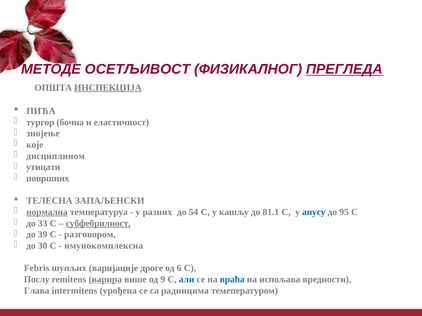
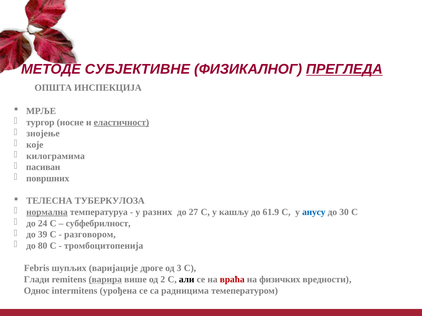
ОСЕТЉИВОСТ: ОСЕТЉИВОСТ -> СУБЈЕКТИВНЕ (137, 69)
ИНСПЕКЦИЈА underline: present -> none (108, 88)
ПИЋА: ПИЋА -> МРЉЕ (41, 111)
бочна: бочна -> носне (70, 122)
еластичност underline: none -> present (121, 122)
дисциплином: дисциплином -> килограмима (56, 156)
утицати: утицати -> пасиван (43, 167)
ЗАПАЉЕНСКИ: ЗАПАЉЕНСКИ -> ТУБЕРКУЛОЗА (110, 201)
54: 54 -> 27 (193, 212)
81.1: 81.1 -> 61.9 (271, 212)
95: 95 -> 30 (344, 212)
33: 33 -> 24 (43, 224)
субфебрилност underline: present -> none (98, 224)
30: 30 -> 80 (43, 246)
имунокомплексна: имунокомплексна -> тромбоцитопенија (104, 246)
6: 6 -> 3 (179, 269)
Послу: Послу -> Глади (37, 280)
9: 9 -> 2 (163, 280)
али colour: blue -> black (187, 280)
враћа colour: blue -> red (232, 280)
испољава: испољава -> физичких (280, 280)
Глава: Глава -> Однос (37, 291)
